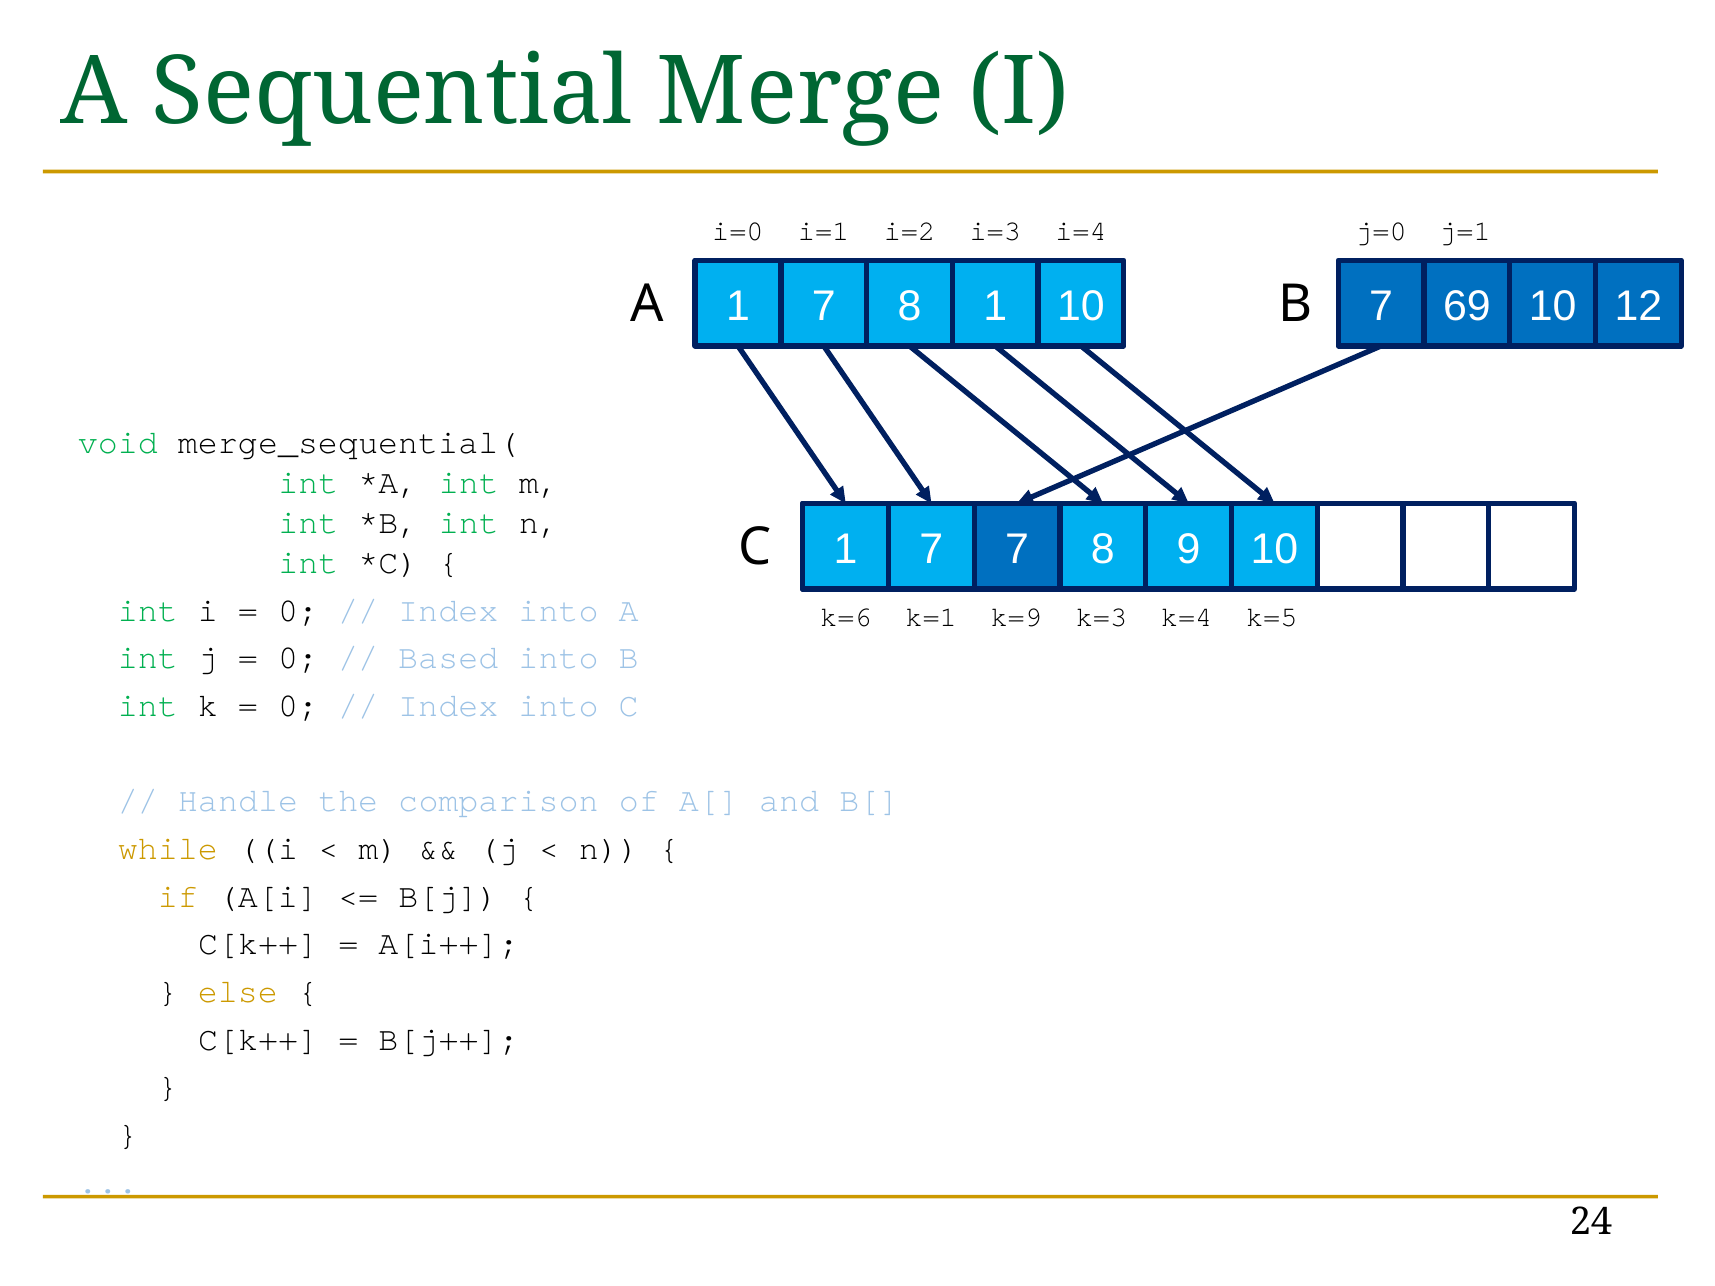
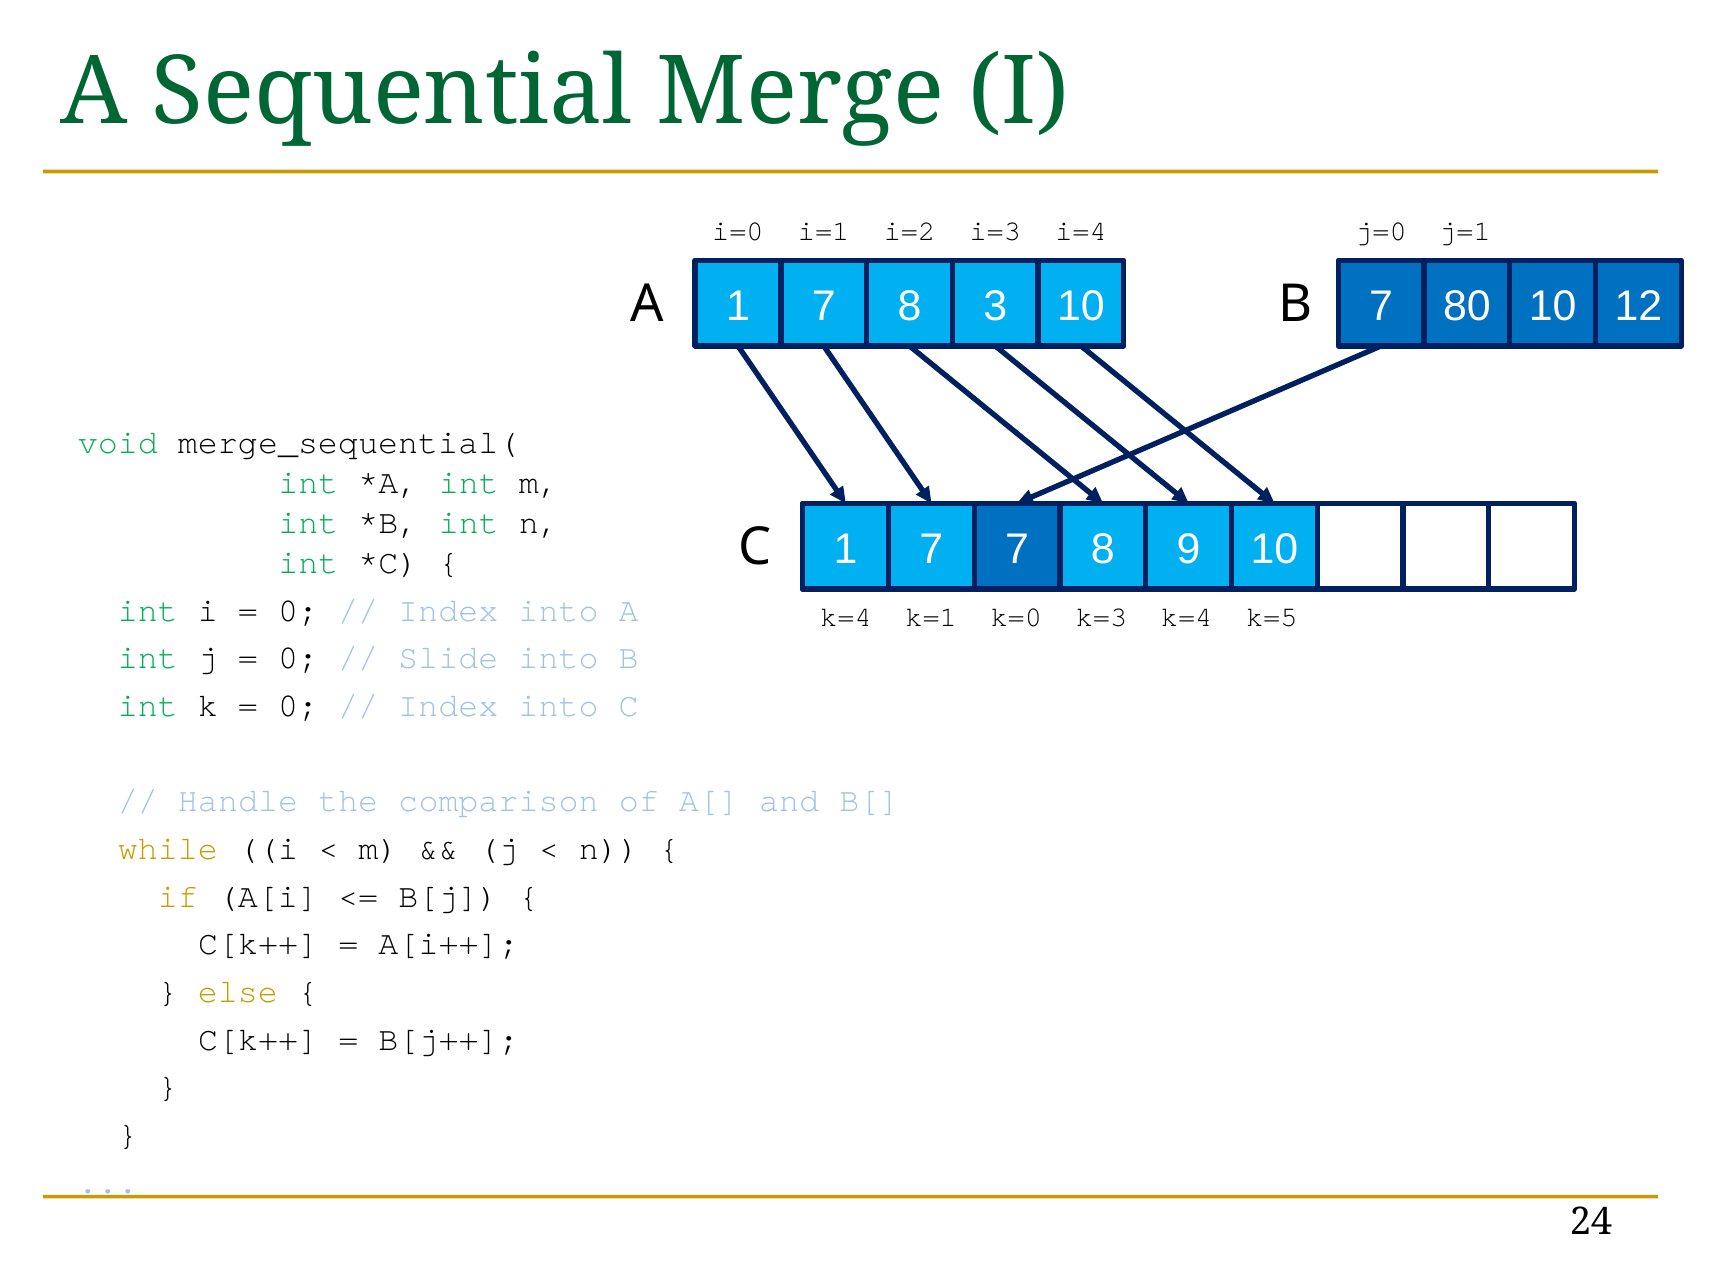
8 1: 1 -> 3 (995, 306)
69: 69 -> 80 (1467, 306)
k=6: k=6 -> k=4 (846, 617)
k=9: k=9 -> k=0 (1016, 617)
Based: Based -> Slide (448, 658)
